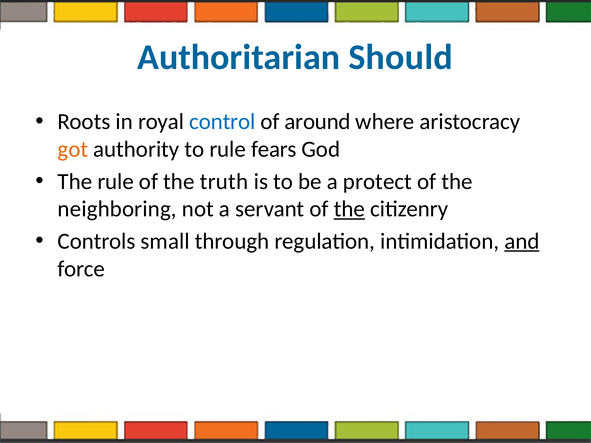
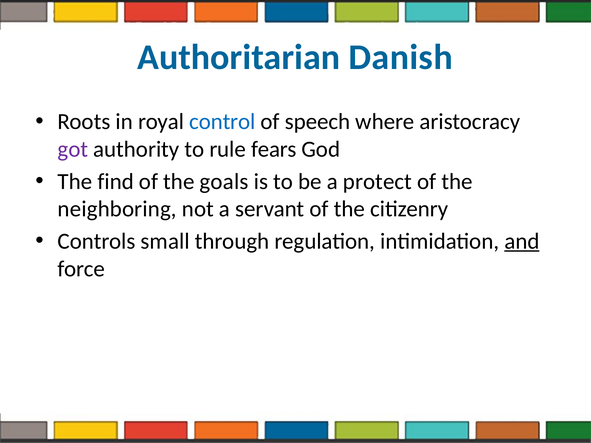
Should: Should -> Danish (401, 57)
around: around -> speech (317, 122)
got colour: orange -> purple (73, 149)
The rule: rule -> find (116, 182)
truth: truth -> goals (224, 182)
the underline: present -> none (349, 209)
